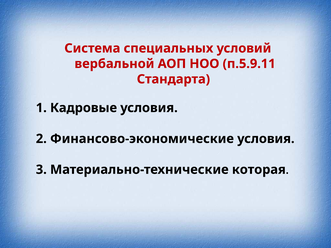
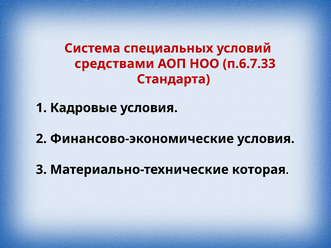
вербальной: вербальной -> средствами (114, 64)
п.5.9.11: п.5.9.11 -> п.6.7.33 (249, 64)
